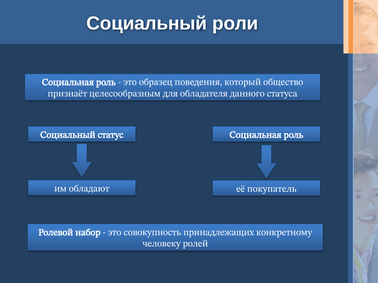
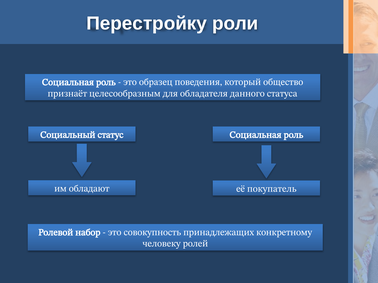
Социальный: Социальный -> Перестройку (147, 23)
